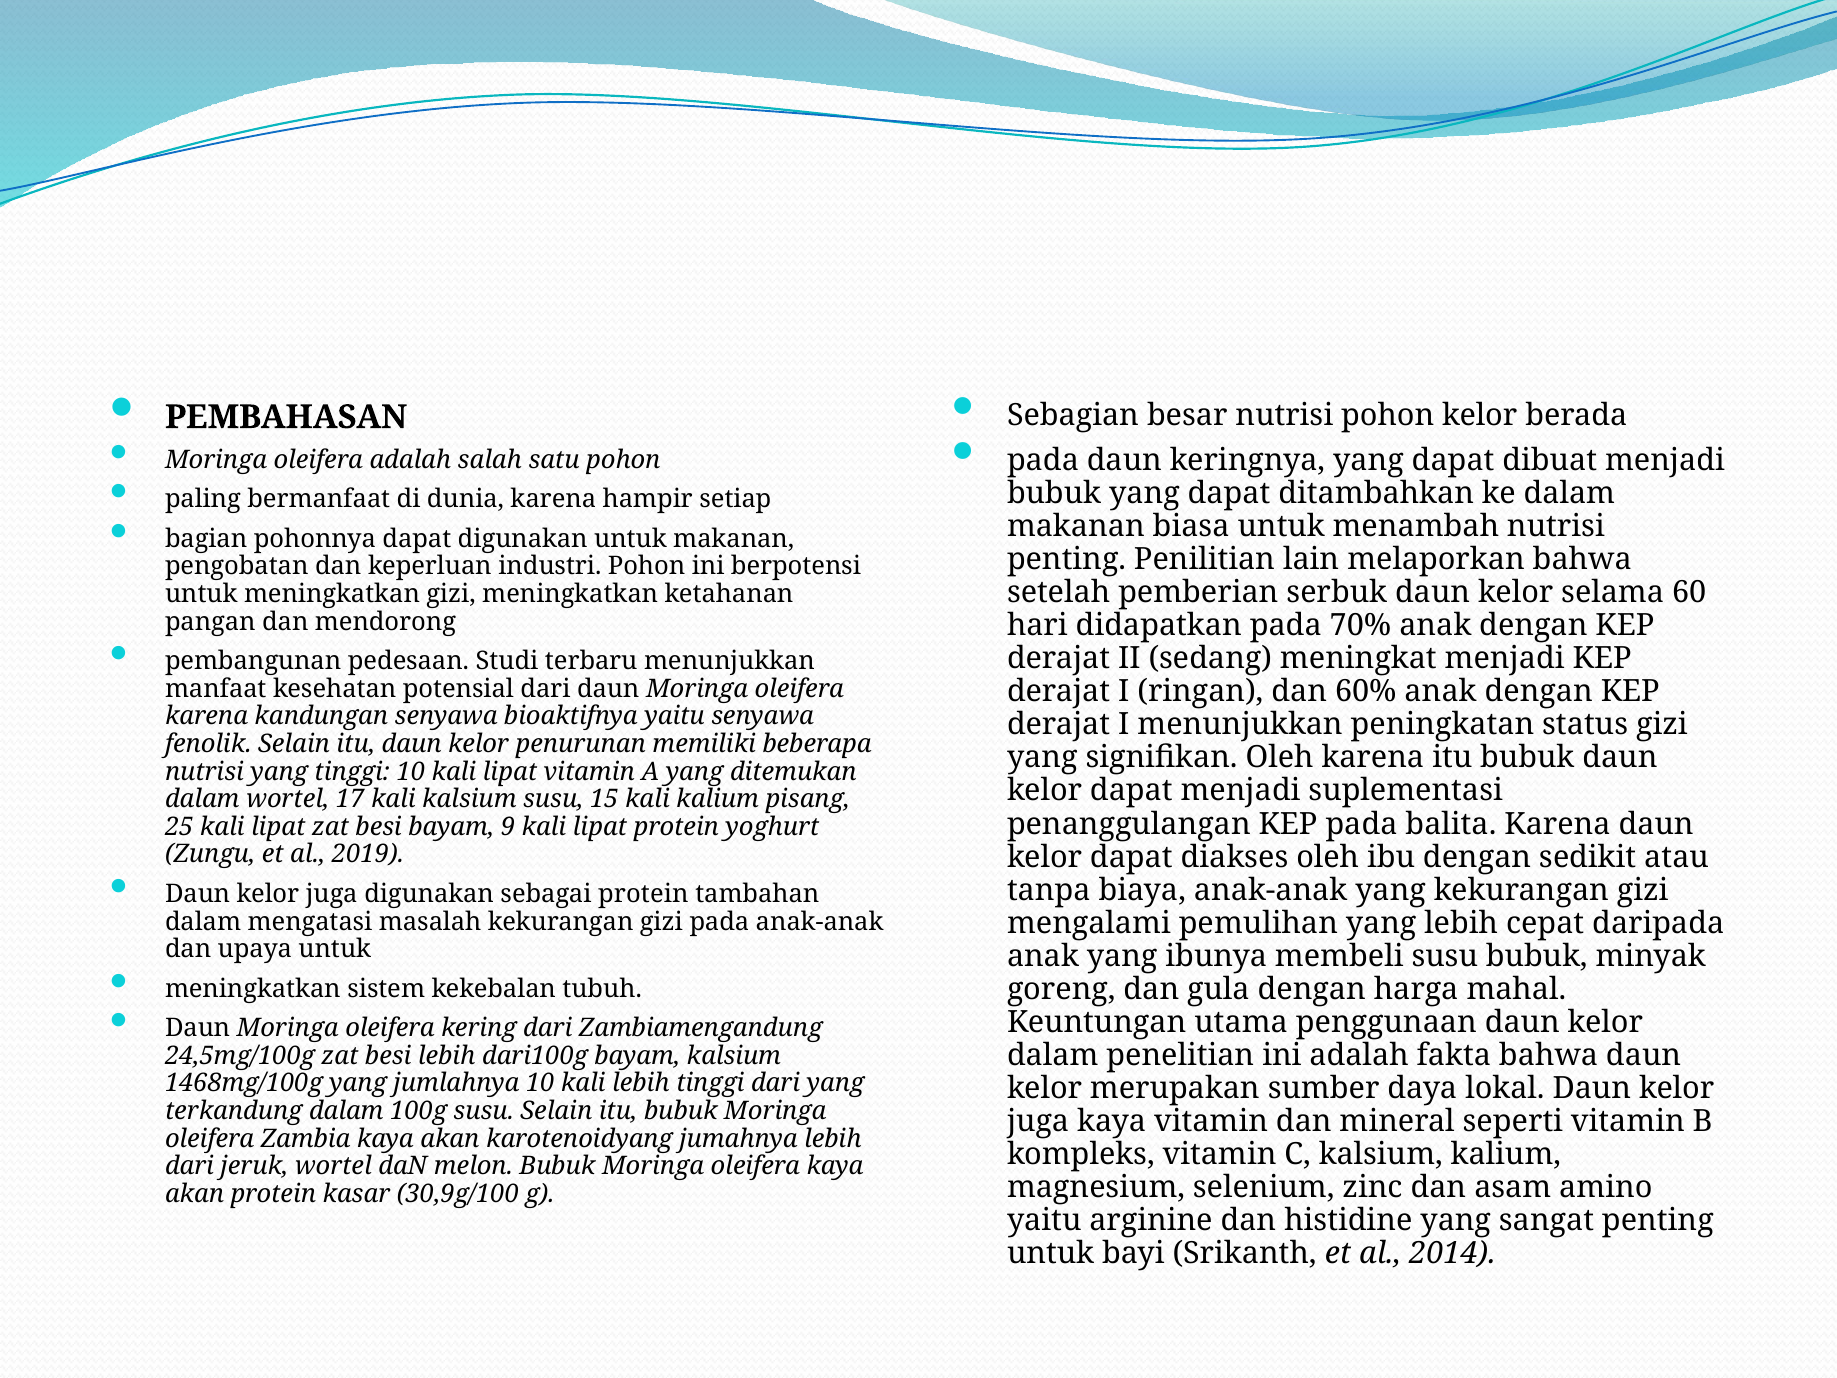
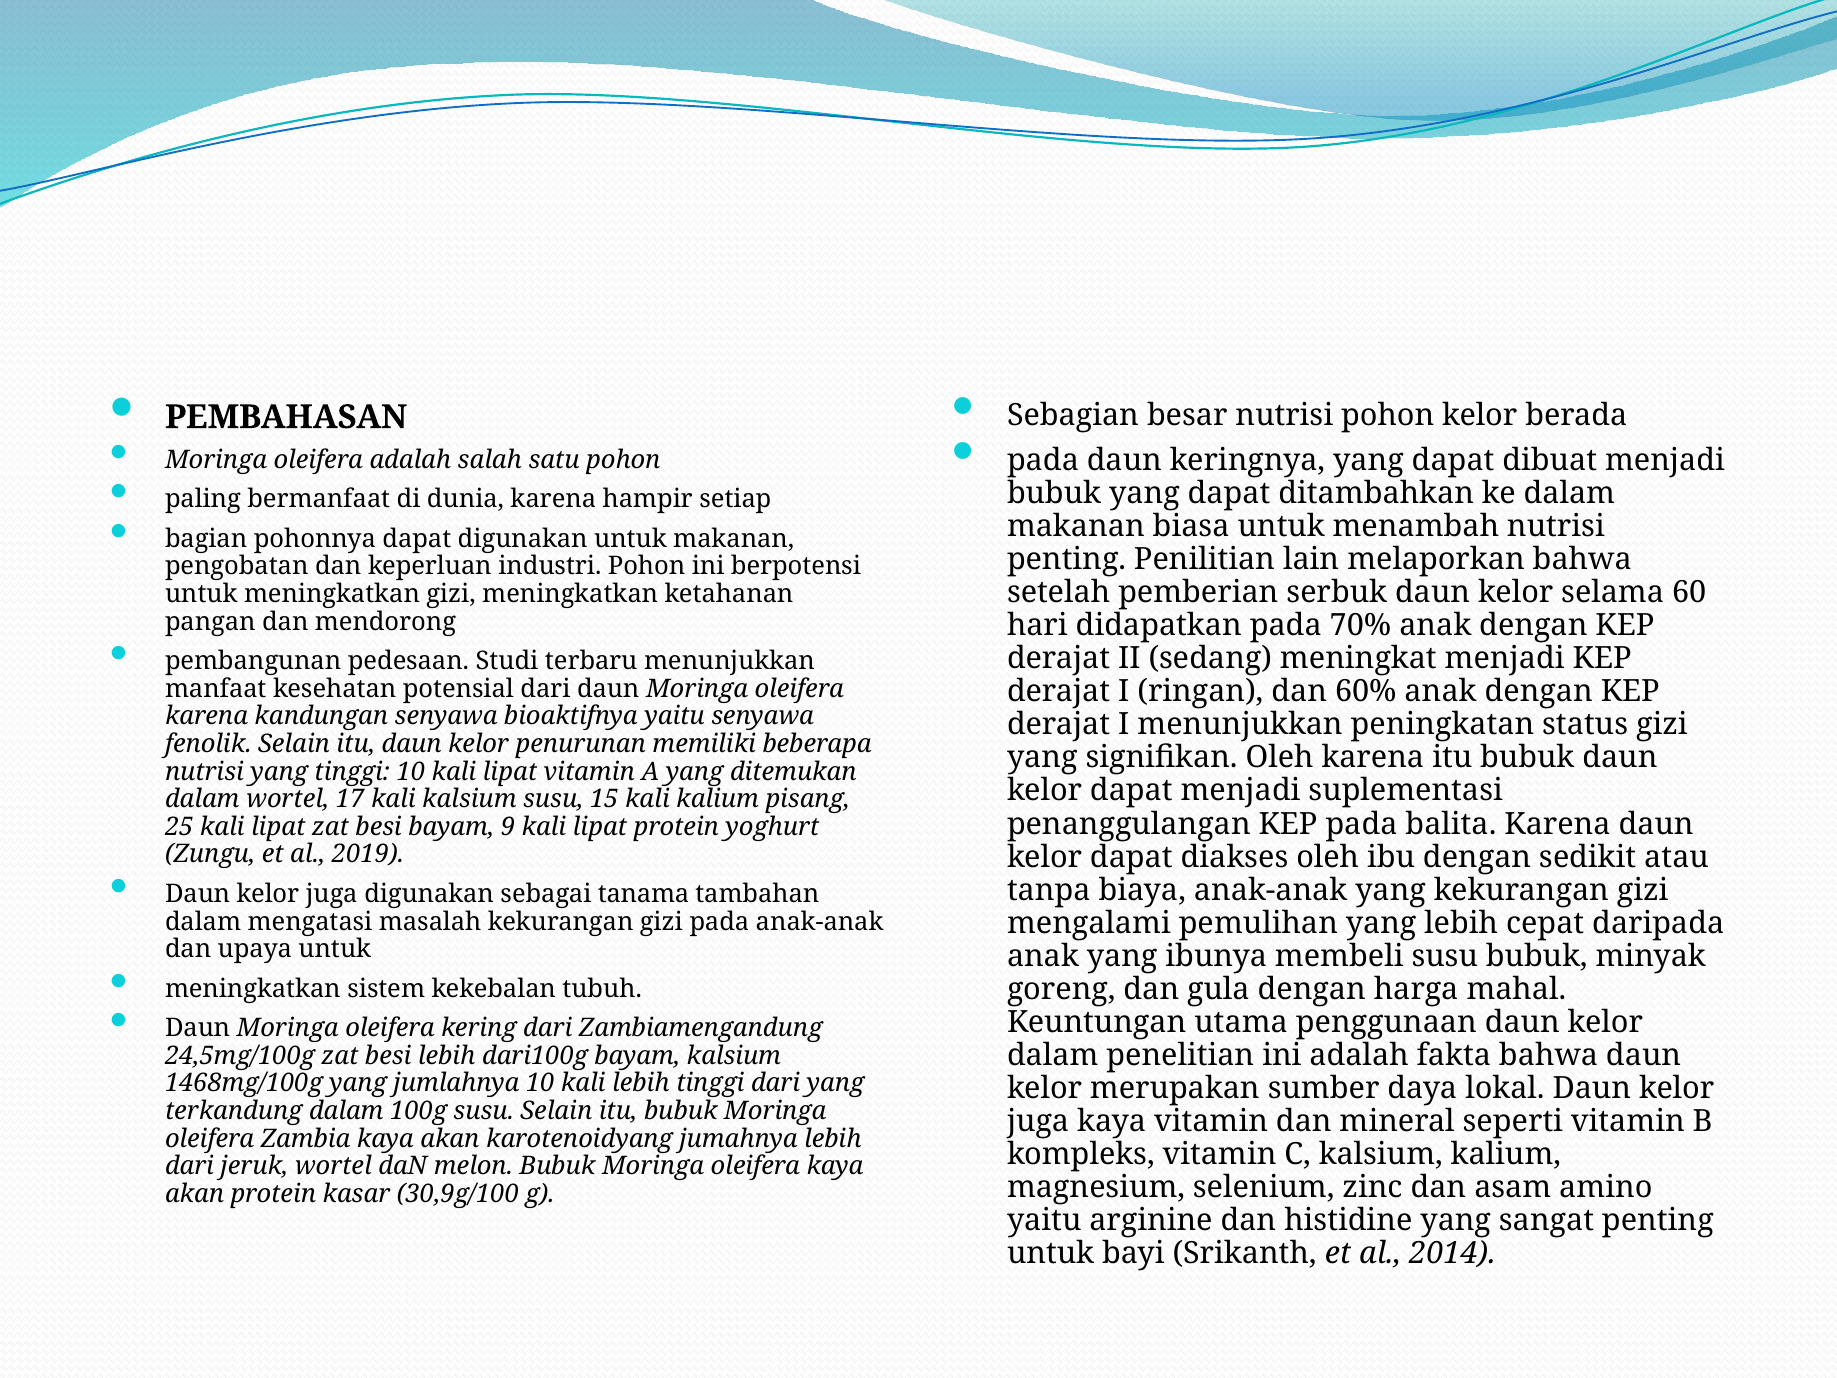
sebagai protein: protein -> tanama (644, 894)
